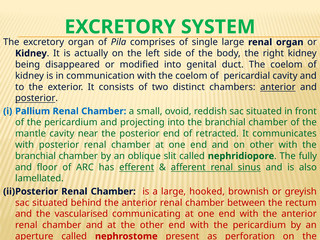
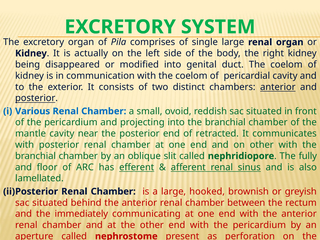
Pallium: Pallium -> Various (33, 111)
the vascularised: vascularised -> immediately (81, 214)
